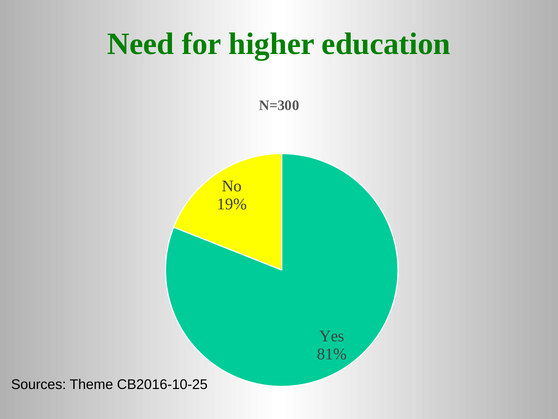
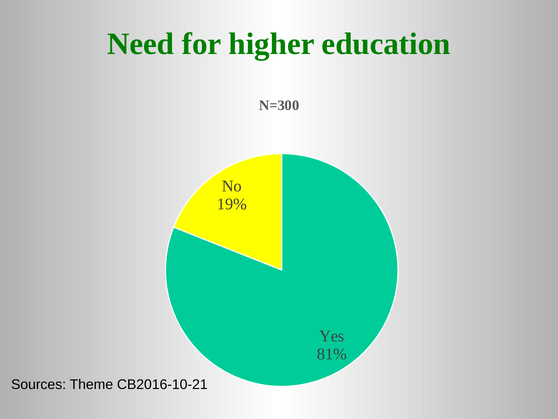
CB2016-10-25: CB2016-10-25 -> CB2016-10-21 (162, 384)
